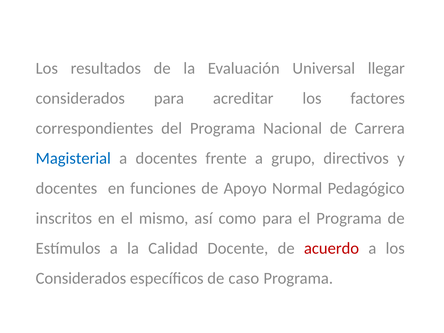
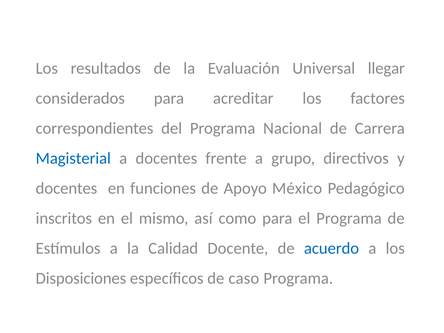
Normal: Normal -> México (297, 188)
acuerdo colour: red -> blue (332, 248)
Considerados: Considerados -> Disposiciones (81, 278)
